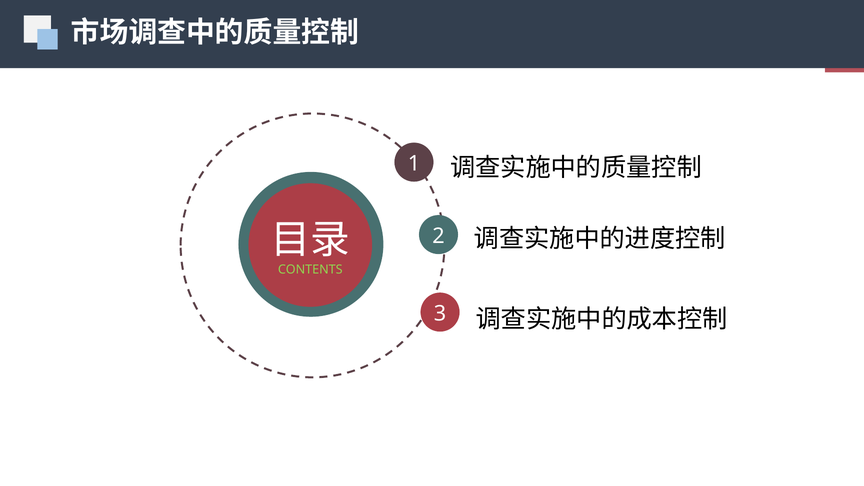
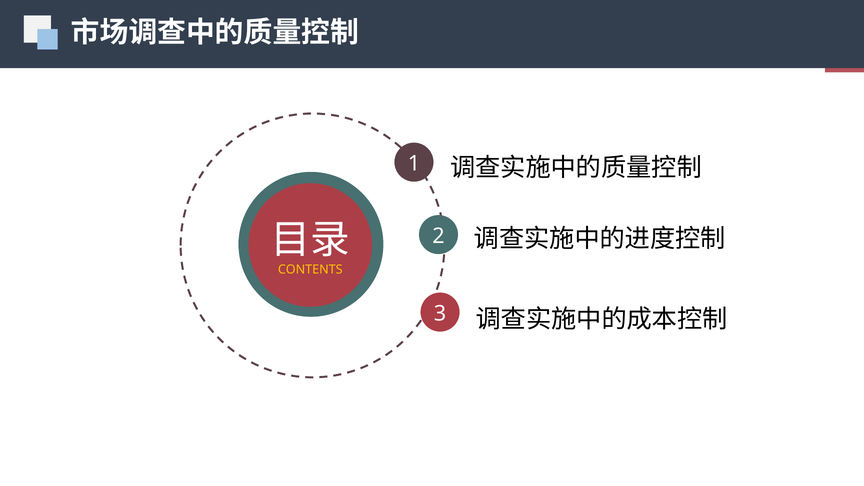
CONTENTS colour: light green -> yellow (310, 270)
